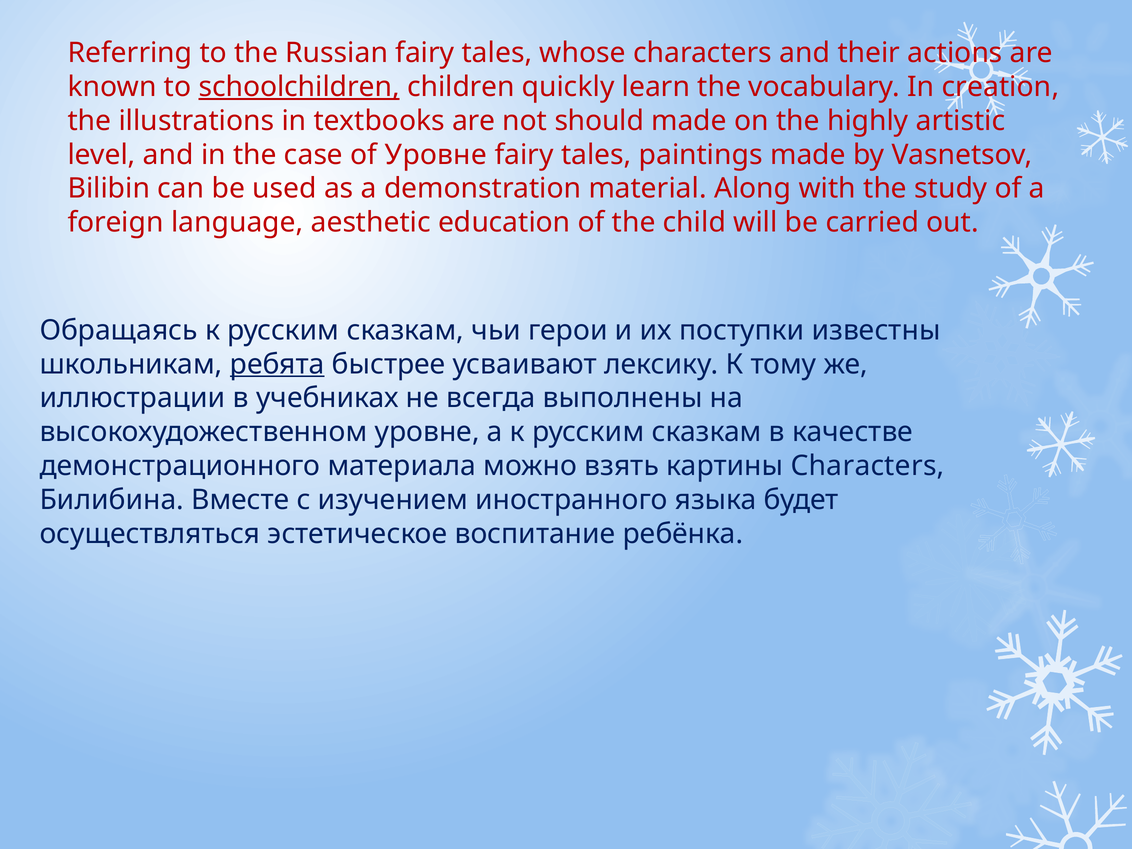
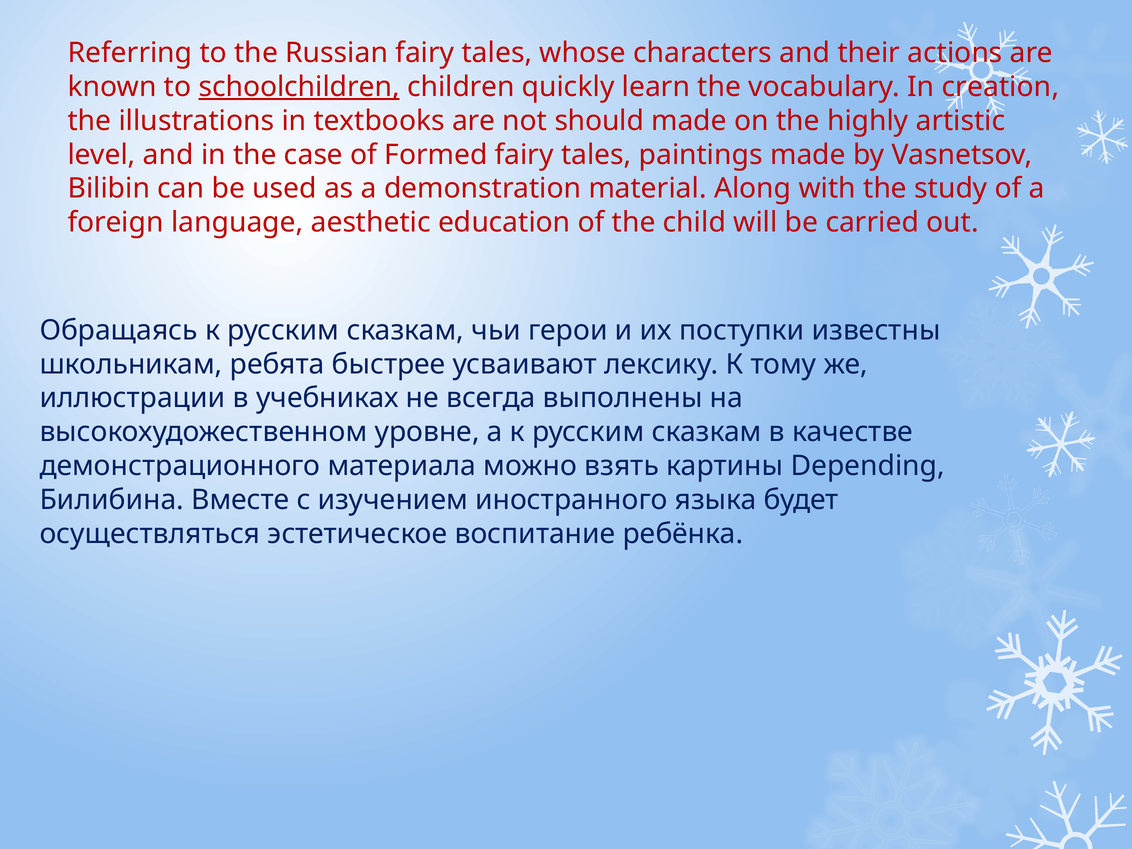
of Уровне: Уровне -> Formed (436, 155)
ребята underline: present -> none (277, 364)
картины Characters: Characters -> Depending (868, 466)
